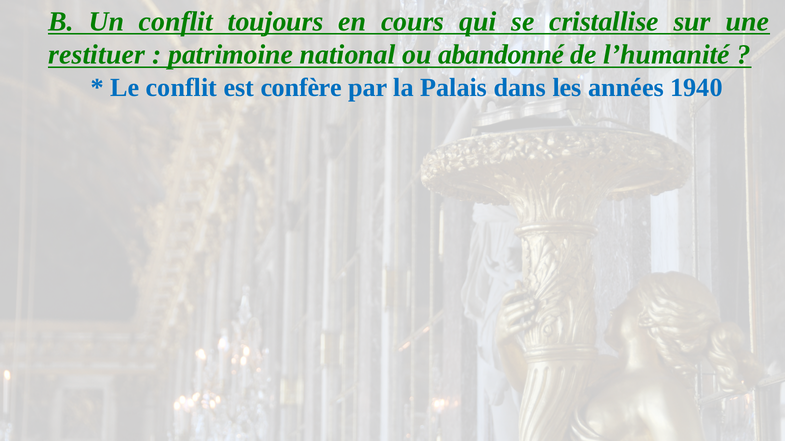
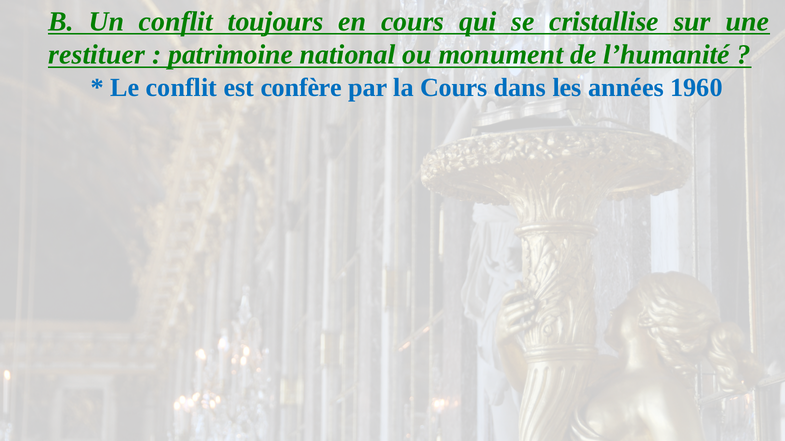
abandonné: abandonné -> monument (501, 55)
la Palais: Palais -> Cours (454, 88)
1940: 1940 -> 1960 (696, 88)
